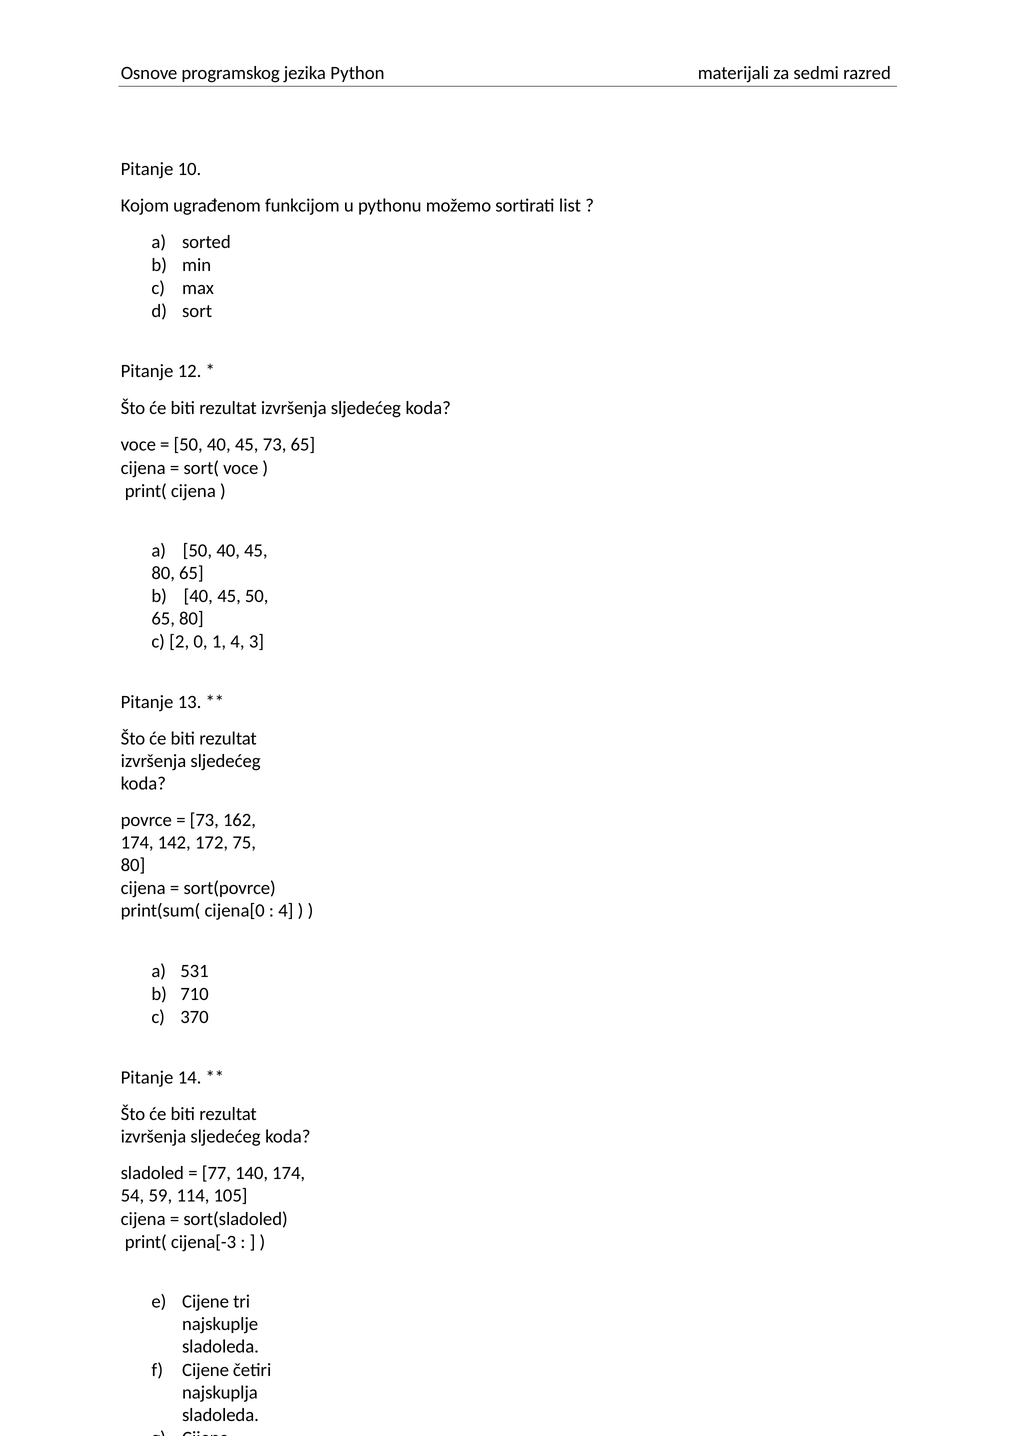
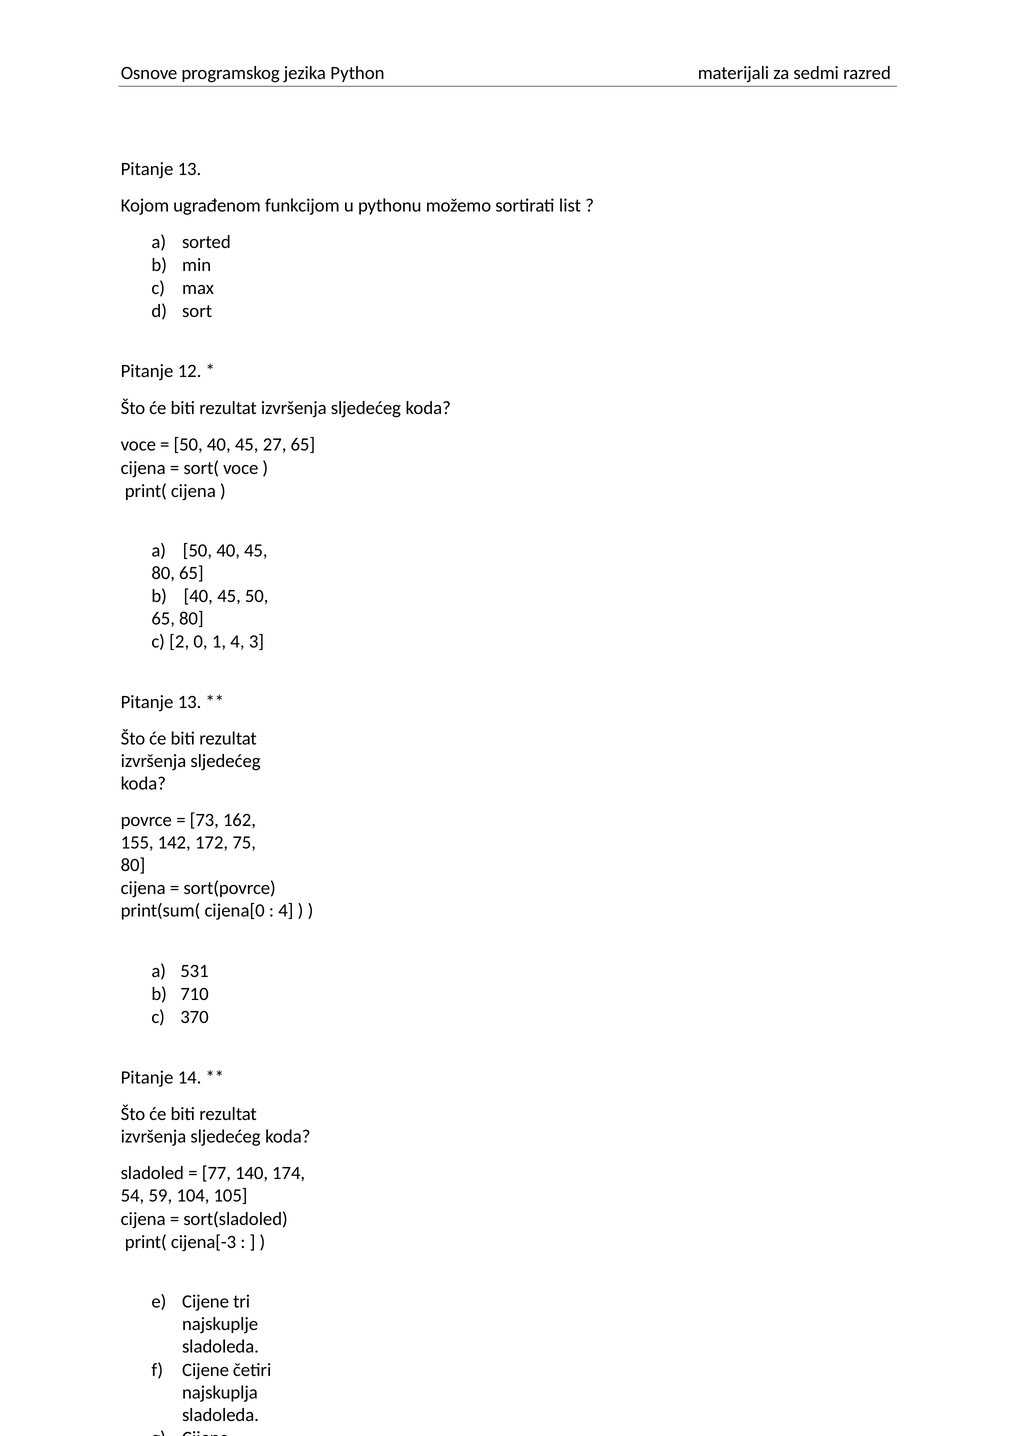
10: 10 -> 13 (189, 169)
45 73: 73 -> 27 (275, 444)
174: 174 -> 155 (137, 843)
114: 114 -> 104 (193, 1196)
